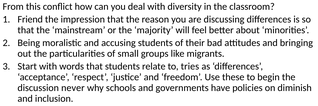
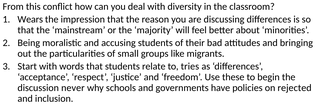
Friend: Friend -> Wears (30, 19)
diminish: diminish -> rejected (295, 88)
